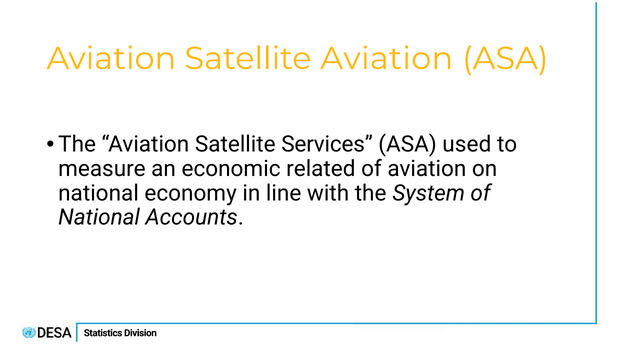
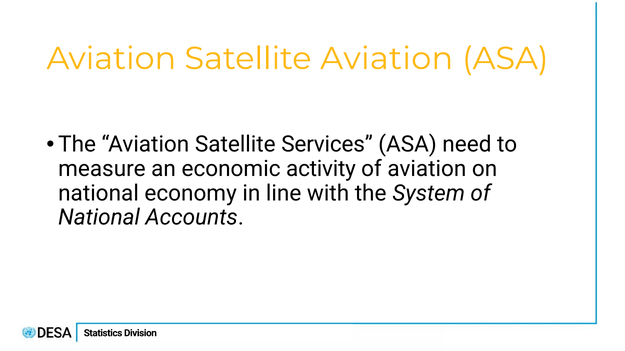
used: used -> need (467, 145)
related: related -> activity (321, 169)
